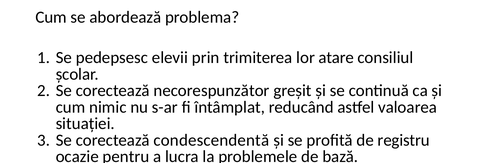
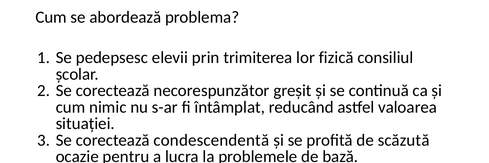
atare: atare -> fizică (336, 58)
registru: registru -> scăzută (404, 140)
